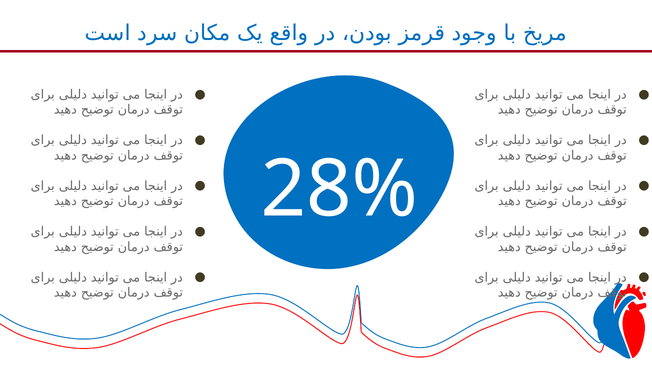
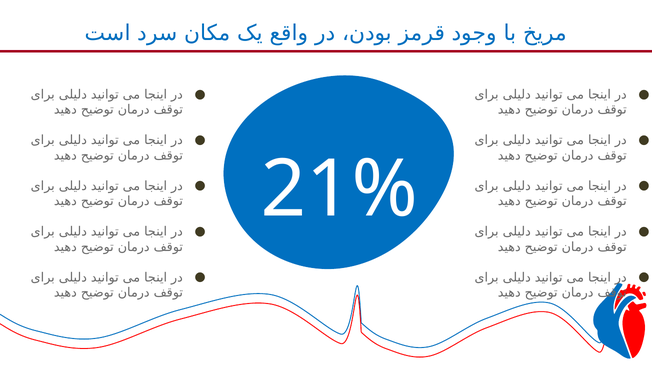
28%: 28% -> 21% (340, 189)
